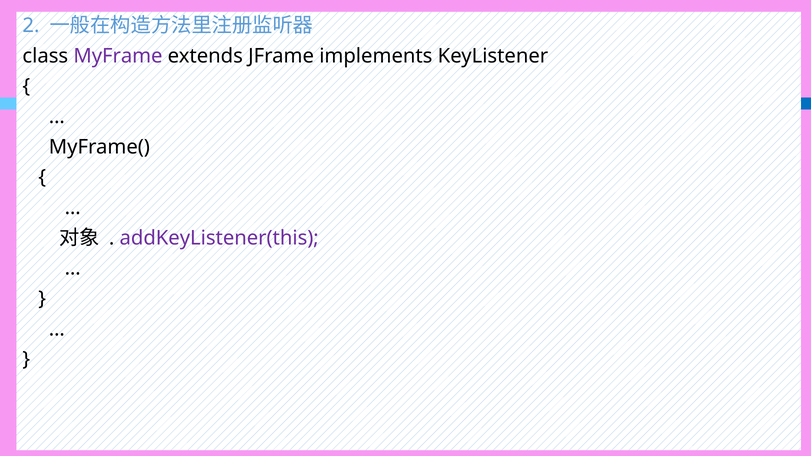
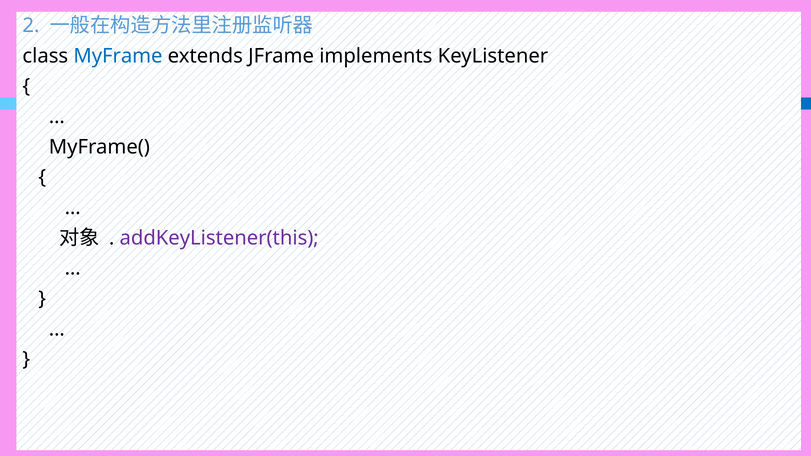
MyFrame colour: purple -> blue (118, 56)
